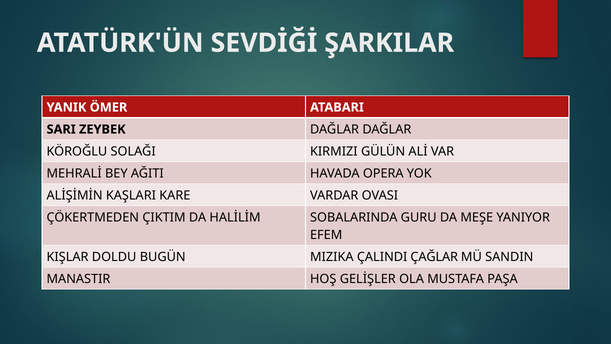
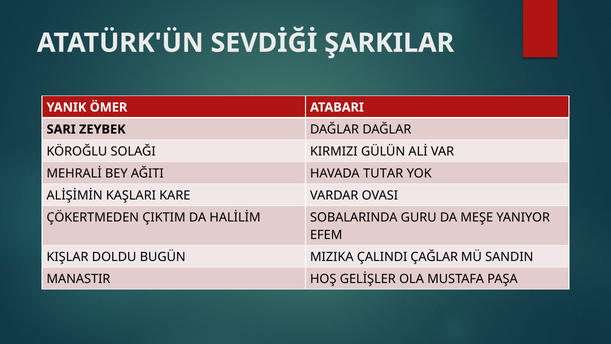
OPERA: OPERA -> TUTAR (383, 173)
